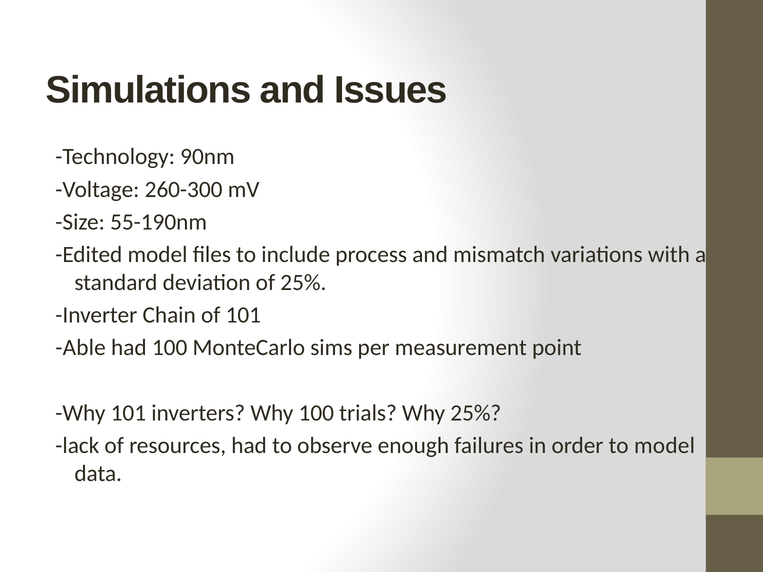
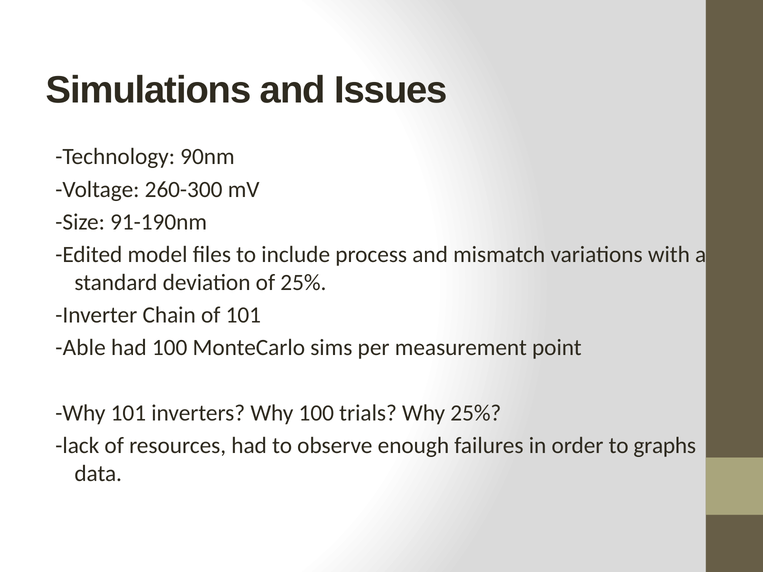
55-190nm: 55-190nm -> 91-190nm (159, 222)
to model: model -> graphs (665, 446)
